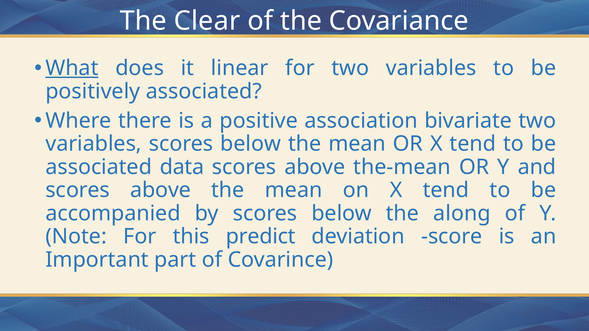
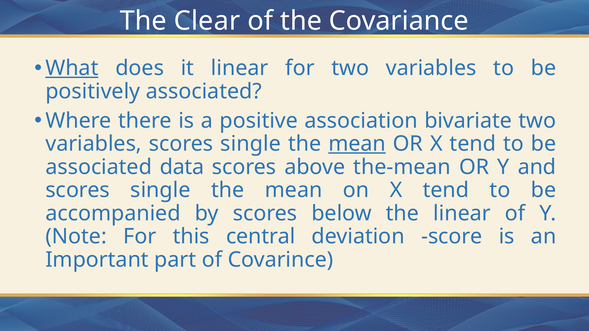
variables scores below: below -> single (251, 144)
mean underline: none -> present (357, 144)
above: above -> single (160, 190)
the along: along -> linear (462, 214)
predict: predict -> central (261, 237)
